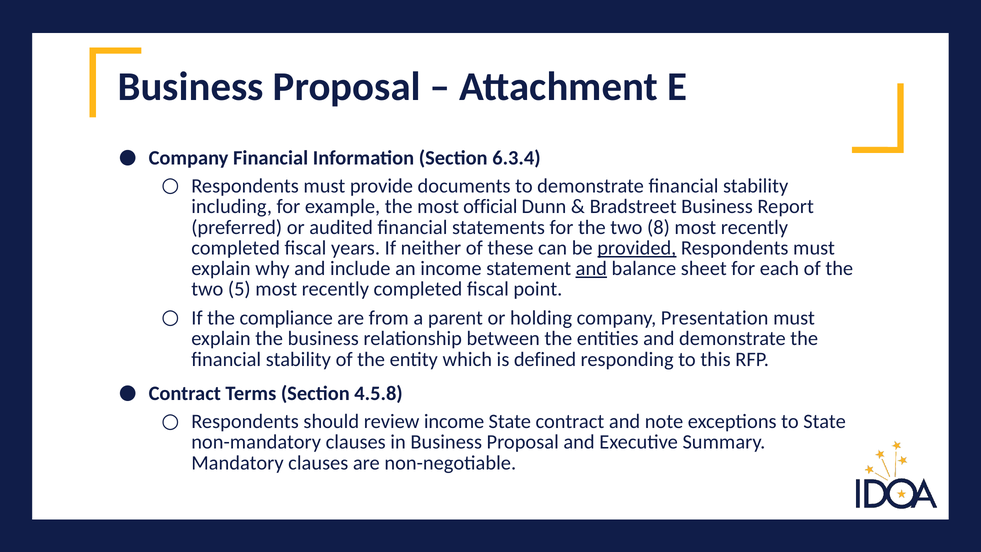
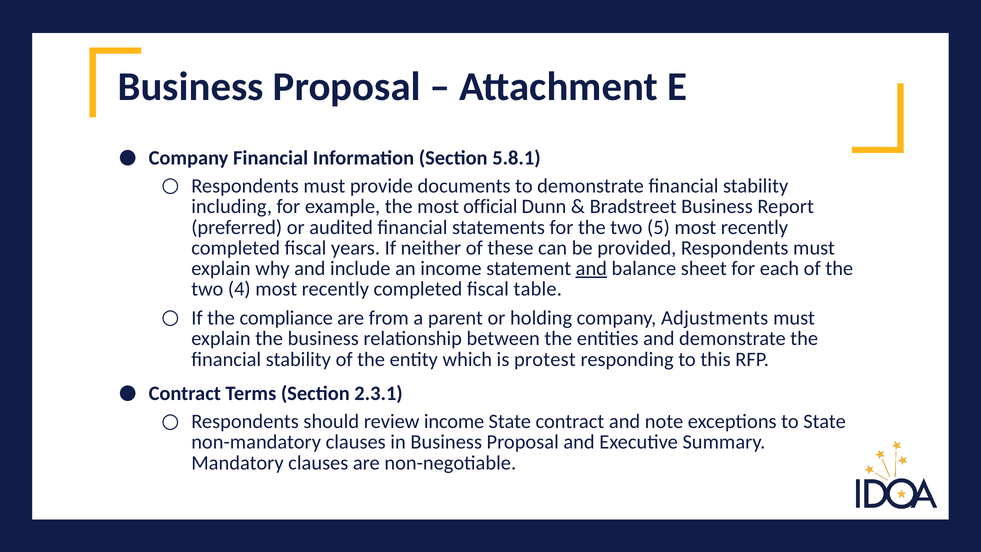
6.3.4: 6.3.4 -> 5.8.1 (516, 158)
8: 8 -> 5 (658, 227)
provided underline: present -> none (637, 248)
5: 5 -> 4 (239, 289)
point: point -> table (538, 289)
Presentation: Presentation -> Adjustments (715, 318)
defined: defined -> protest (545, 359)
4.5.8: 4.5.8 -> 2.3.1 (379, 393)
